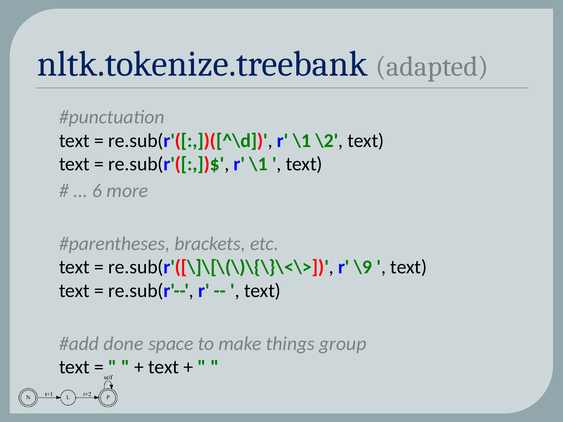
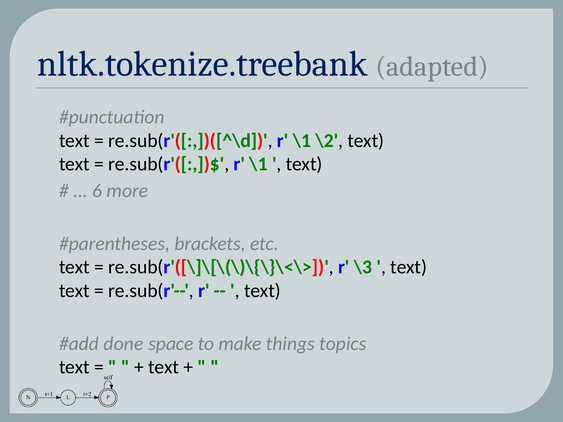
\9: \9 -> \3 (363, 267)
group: group -> topics (343, 344)
